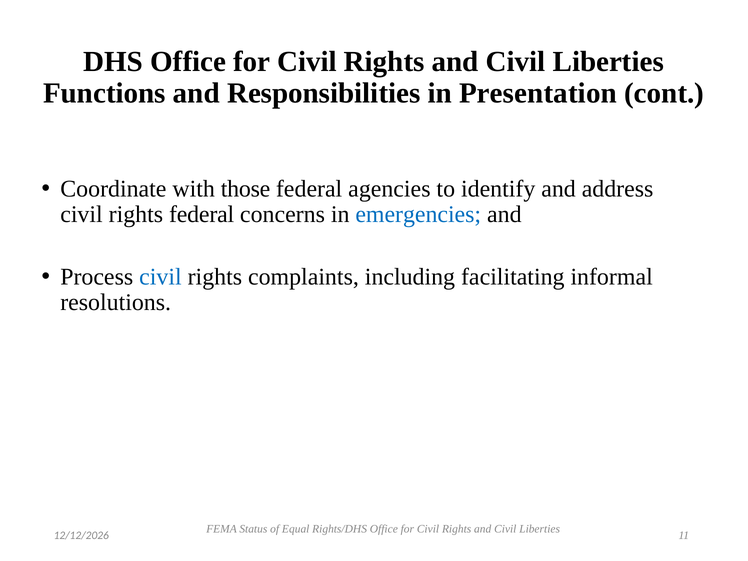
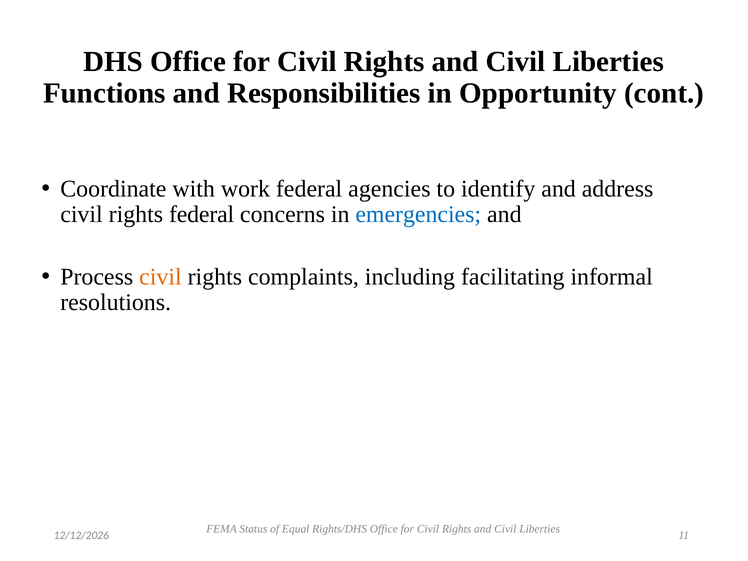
Presentation: Presentation -> Opportunity (538, 93)
those: those -> work (245, 189)
civil colour: blue -> orange (160, 277)
